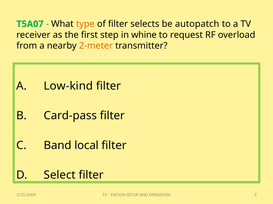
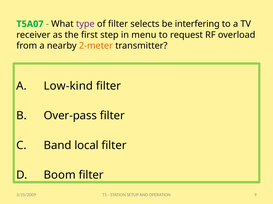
type colour: orange -> purple (85, 24)
autopatch: autopatch -> interfering (197, 24)
whine: whine -> menu (144, 35)
Card-pass: Card-pass -> Over-pass (70, 116)
Select: Select -> Boom (60, 176)
